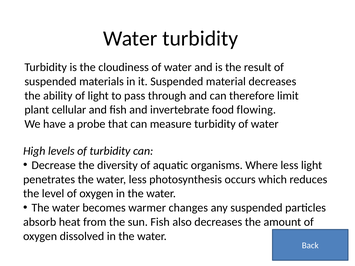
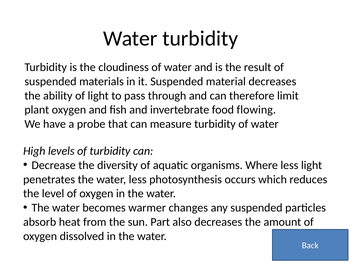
plant cellular: cellular -> oxygen (69, 110)
sun Fish: Fish -> Part (160, 222)
